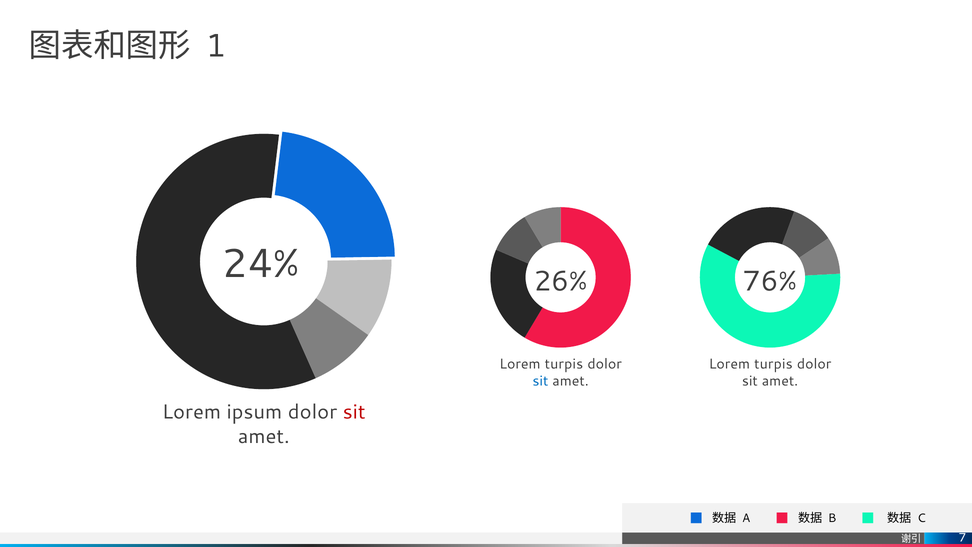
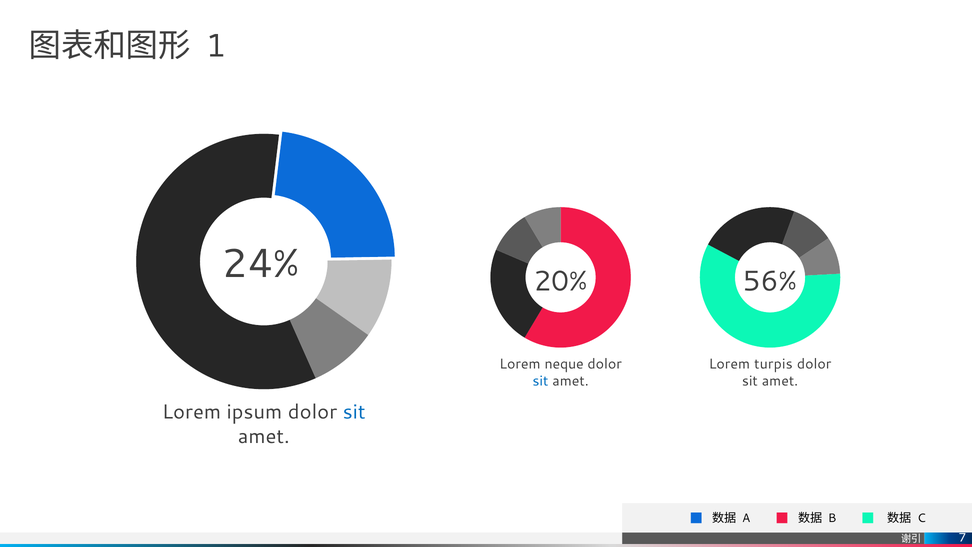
26%: 26% -> 20% (561, 281)
76%: 76% -> 56% (770, 281)
turpis: turpis -> neque (564, 364)
sit colour: red -> blue (354, 412)
